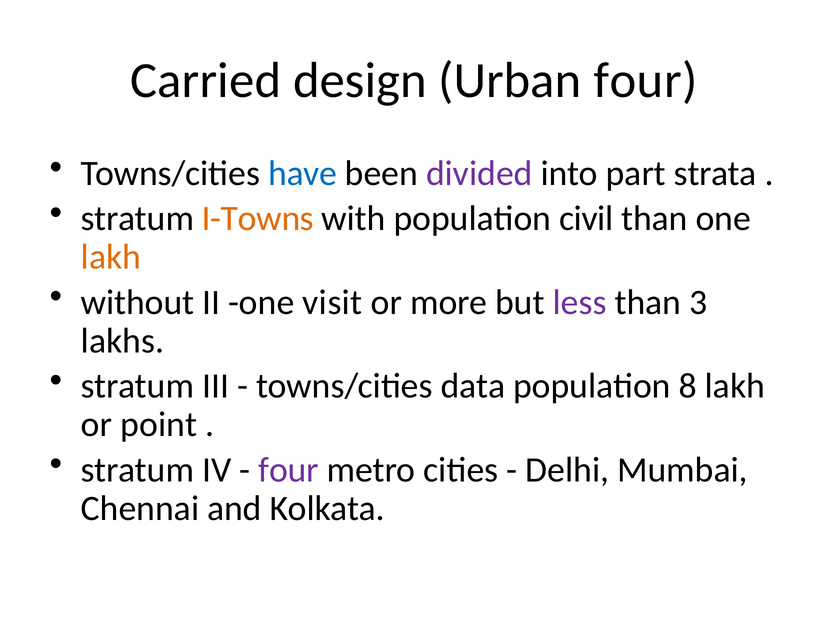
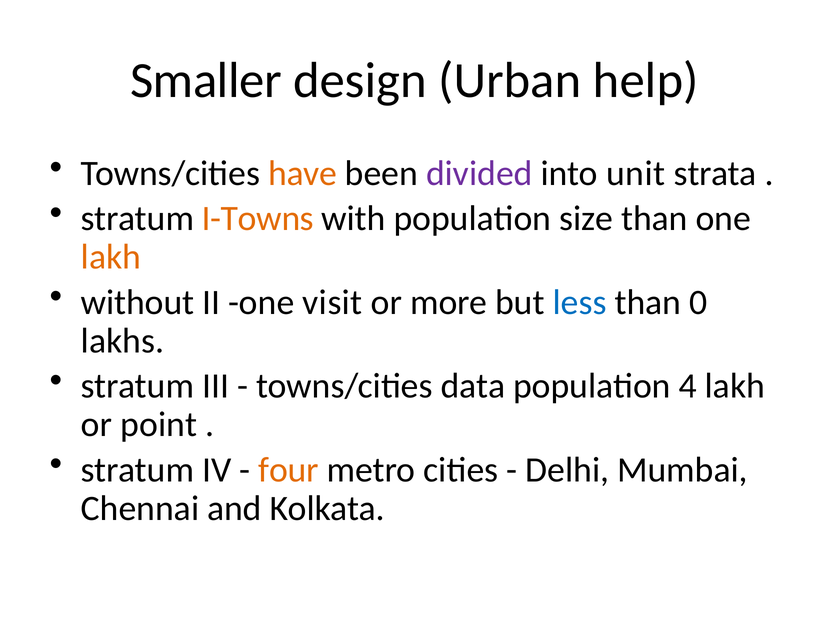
Carried: Carried -> Smaller (206, 80)
Urban four: four -> help (646, 80)
have colour: blue -> orange (303, 173)
part: part -> unit (636, 173)
civil: civil -> size (586, 219)
less colour: purple -> blue (580, 302)
3: 3 -> 0 (698, 302)
8: 8 -> 4 (688, 386)
four colour: purple -> orange (289, 470)
